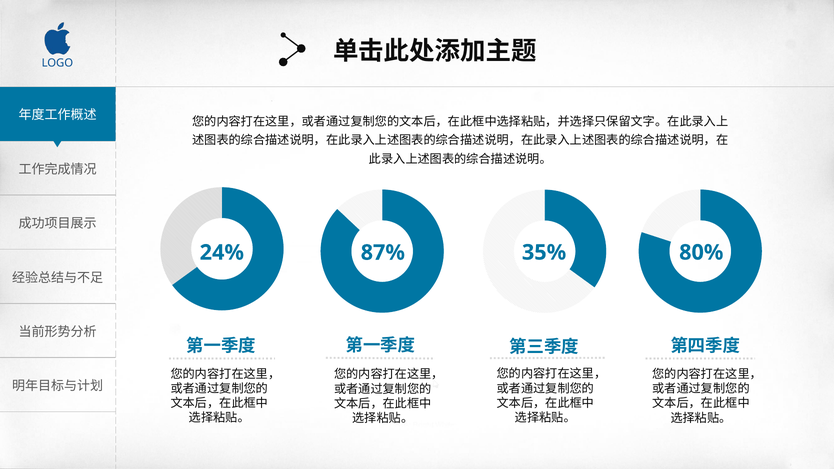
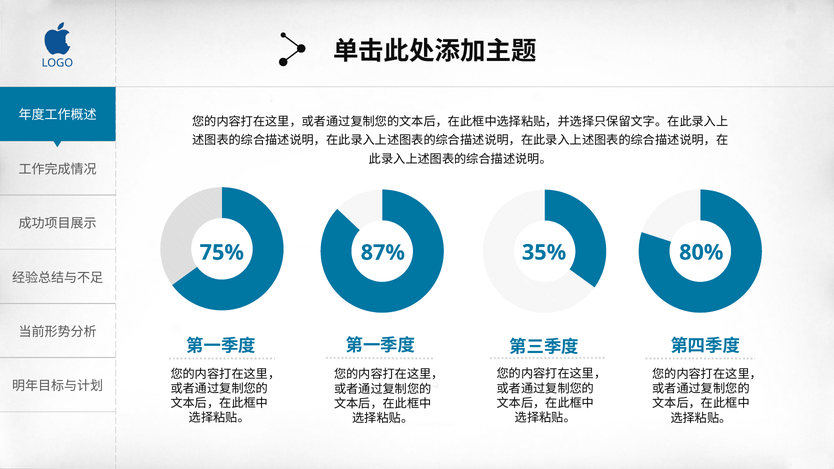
24%: 24% -> 75% (222, 253)
